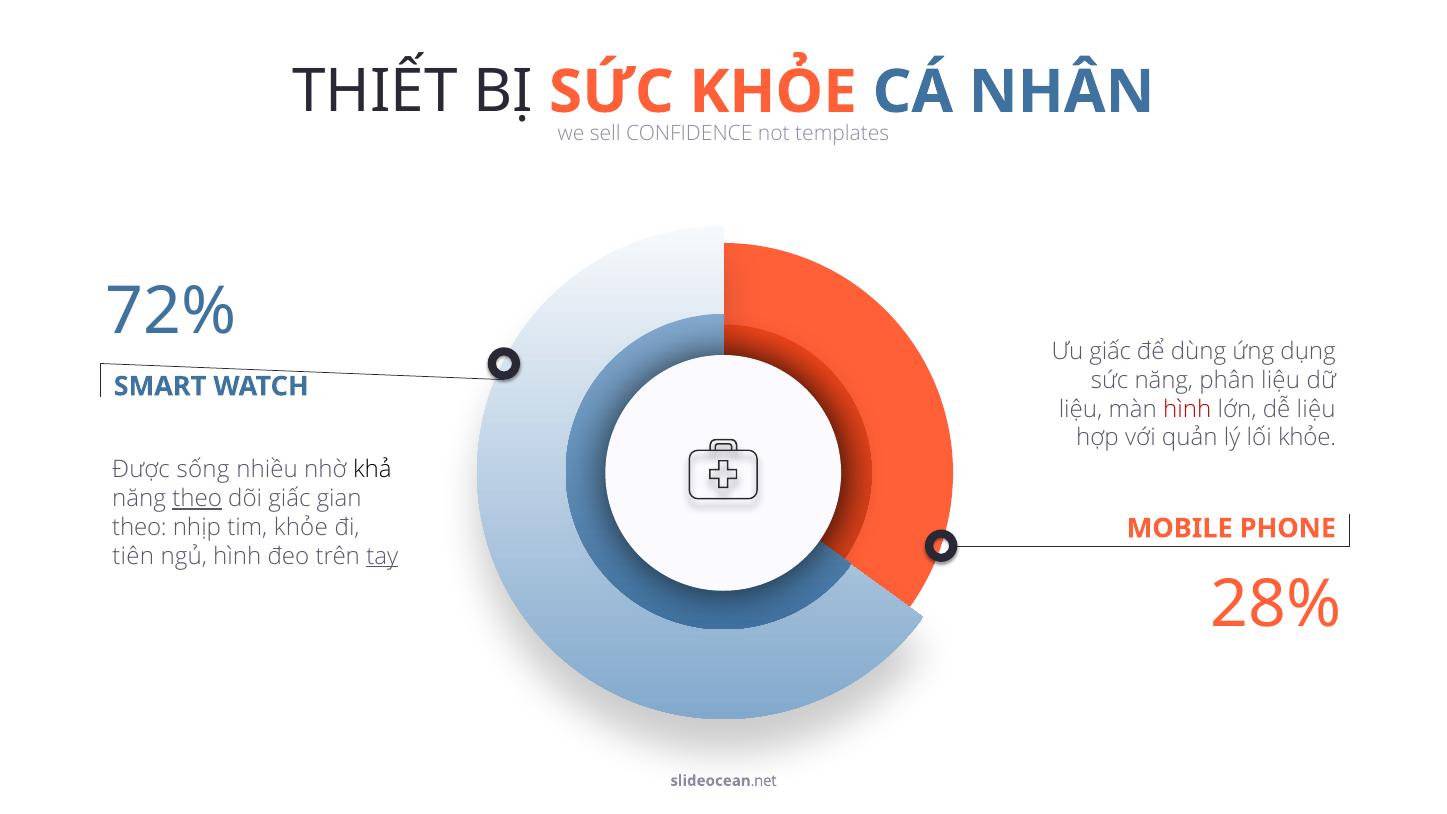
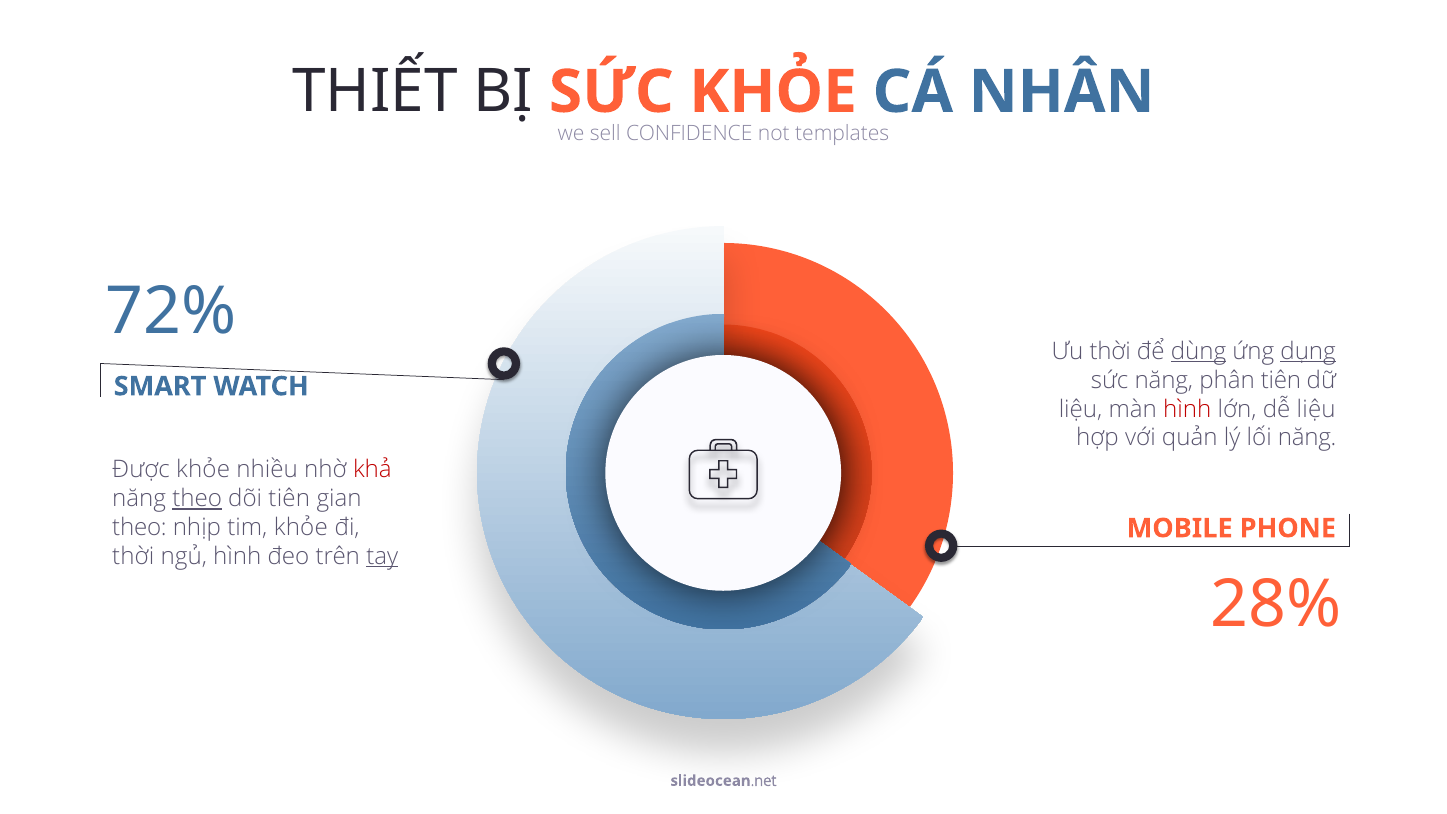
Ưu giấc: giấc -> thời (1110, 351)
dùng underline: none -> present (1198, 351)
dụng underline: none -> present (1308, 351)
phân liệu: liệu -> tiên (1281, 380)
lối khỏe: khỏe -> năng (1307, 438)
Được sống: sống -> khỏe (203, 469)
khả colour: black -> red (372, 469)
dõi giấc: giấc -> tiên (289, 498)
tiên: tiên -> thời (133, 556)
